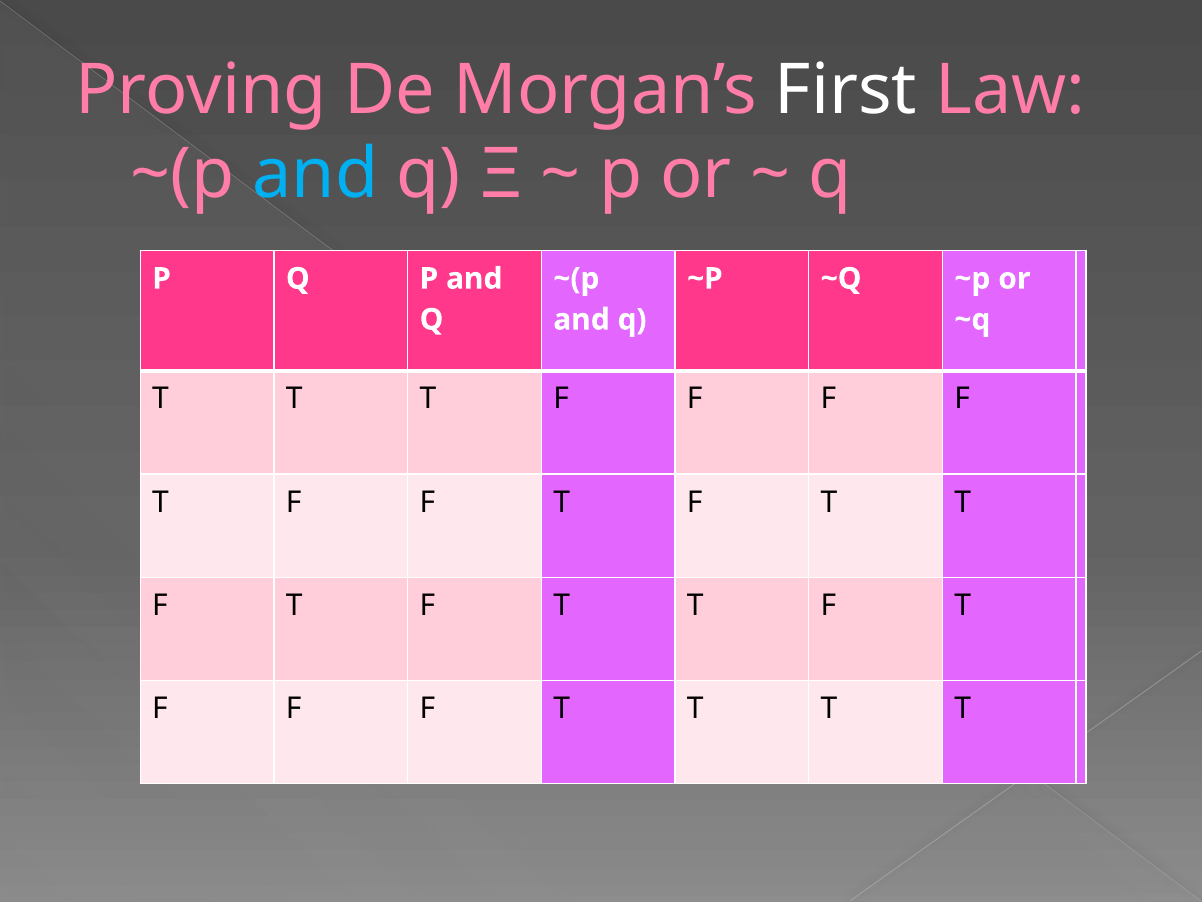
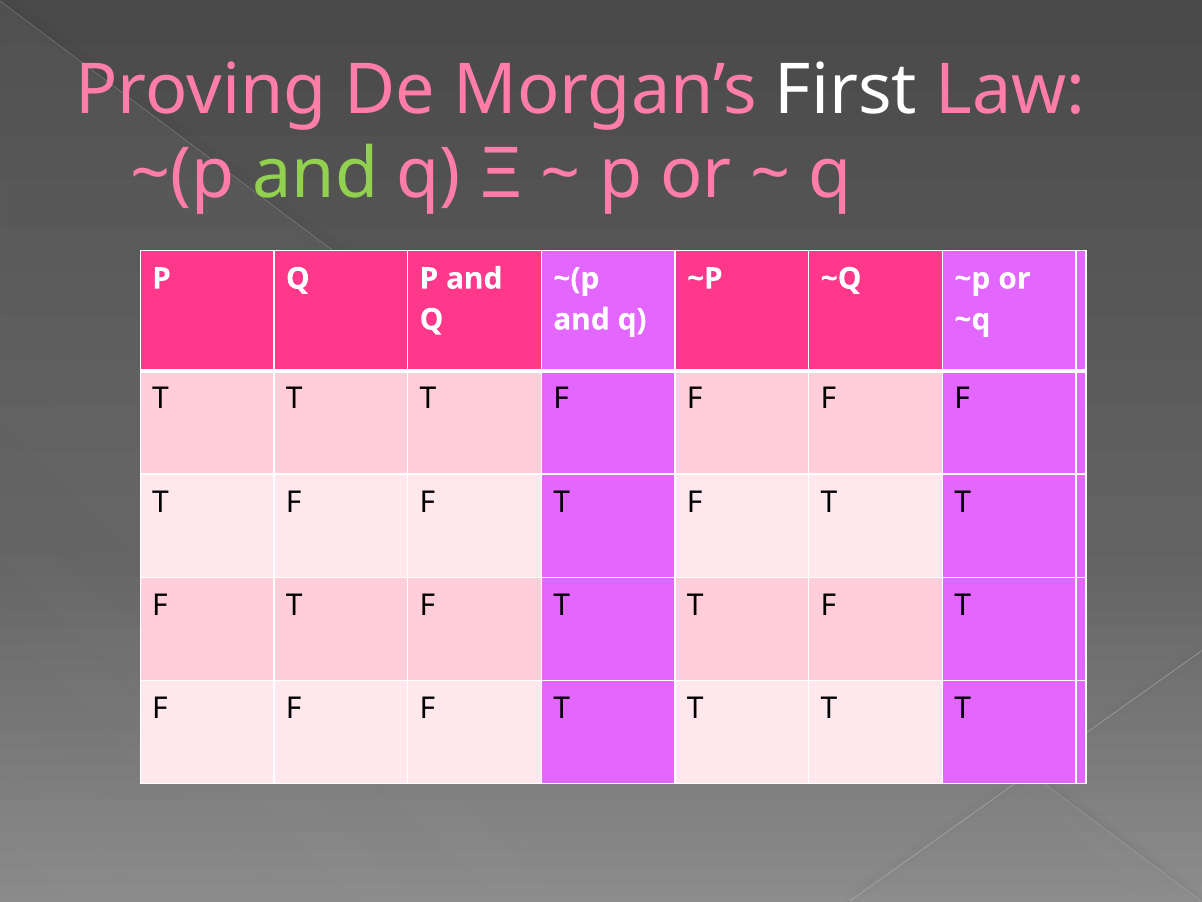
and colour: light blue -> light green (316, 174)
